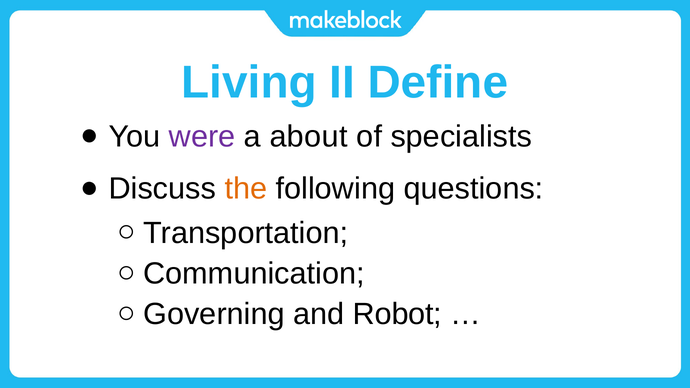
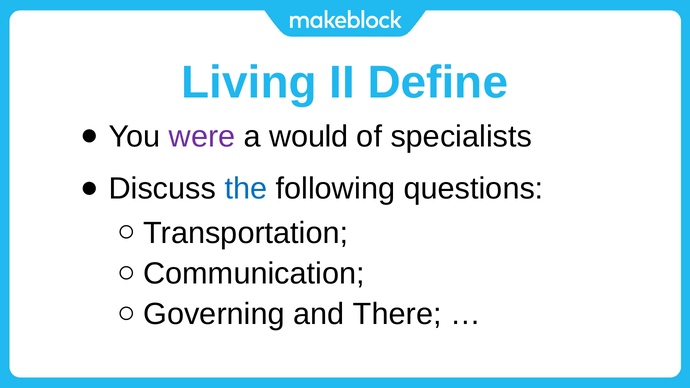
about: about -> would (309, 136)
the colour: orange -> blue (246, 189)
Robot: Robot -> There (397, 314)
